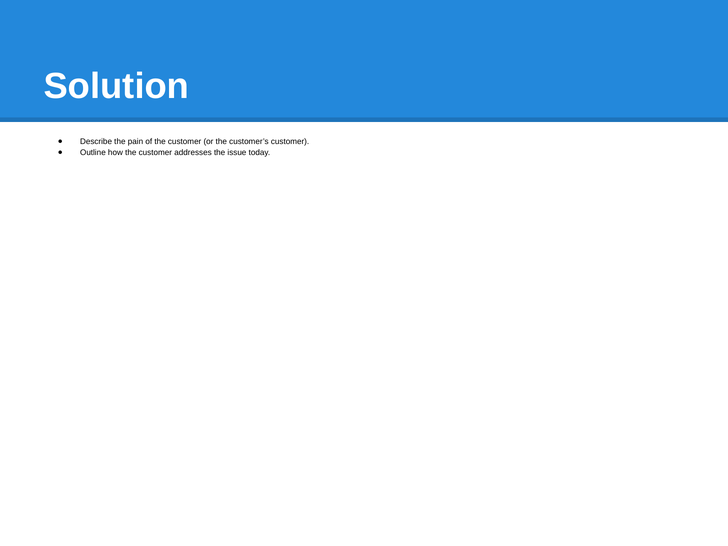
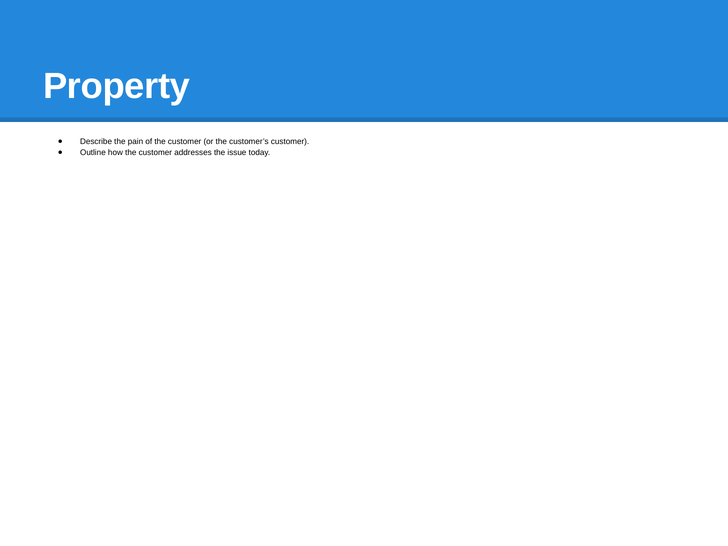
Solution: Solution -> Property (117, 86)
